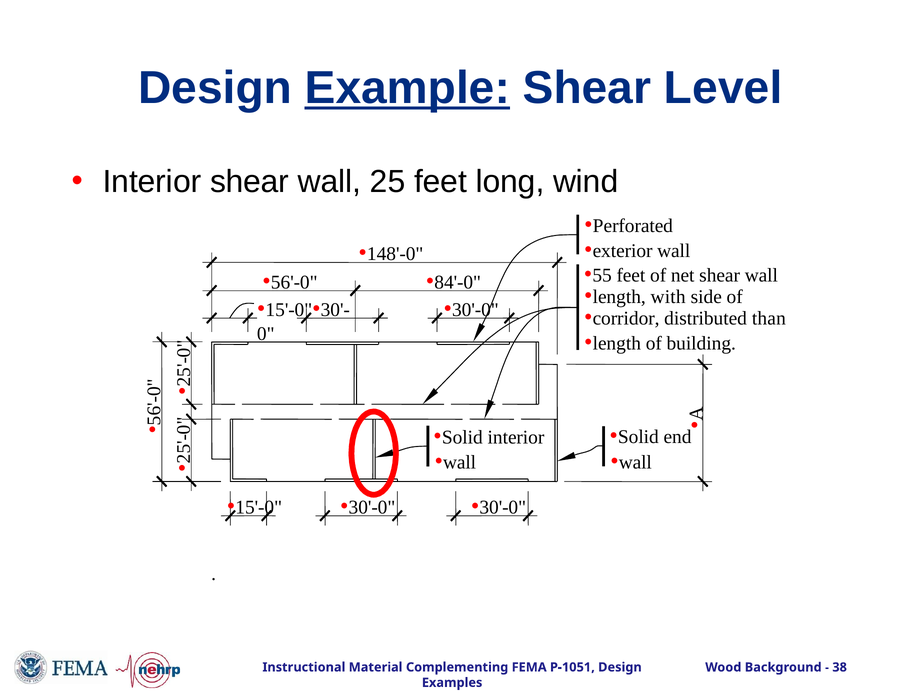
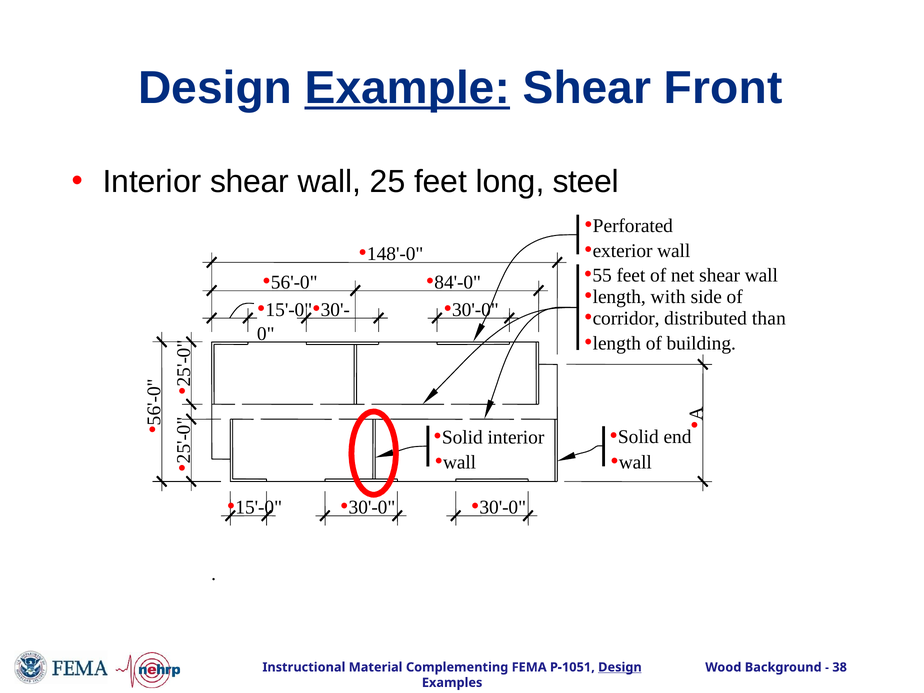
Level: Level -> Front (723, 88)
wind: wind -> steel (586, 182)
Design underline: none -> present (620, 667)
